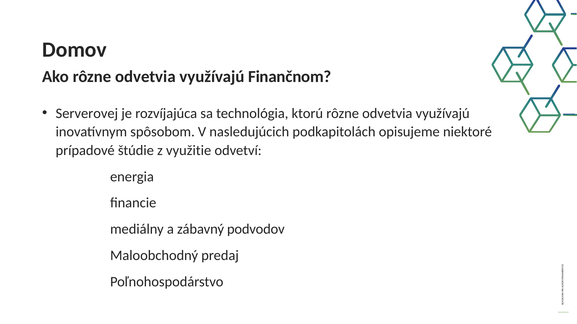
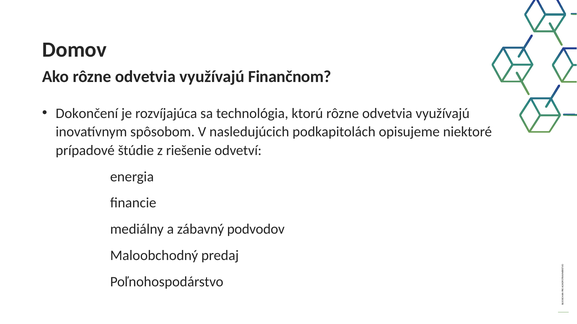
Serverovej: Serverovej -> Dokončení (87, 114)
využitie: využitie -> riešenie (189, 151)
